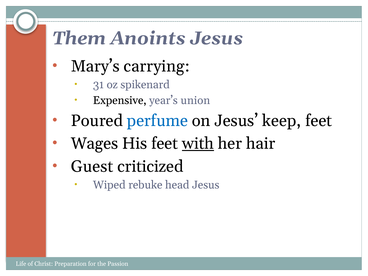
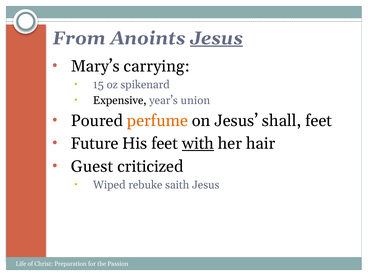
Them: Them -> From (79, 38)
Jesus underline: none -> present (216, 38)
31: 31 -> 15 (98, 85)
perfume colour: blue -> orange (157, 121)
keep: keep -> shall (282, 121)
Wages: Wages -> Future (95, 144)
head: head -> saith (177, 185)
